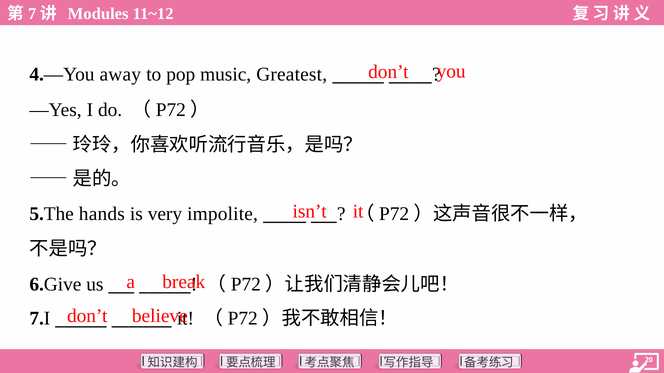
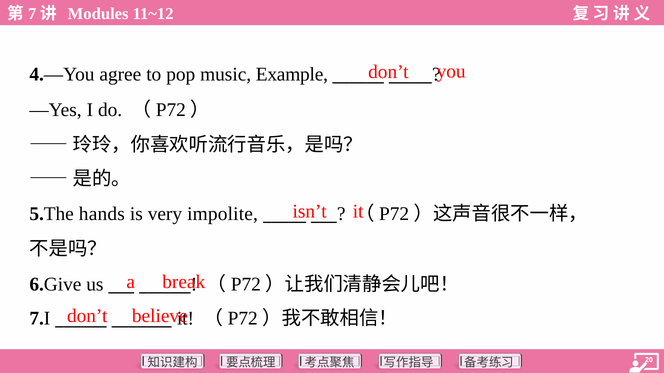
away: away -> agree (120, 75)
Greatest: Greatest -> Example (292, 75)
